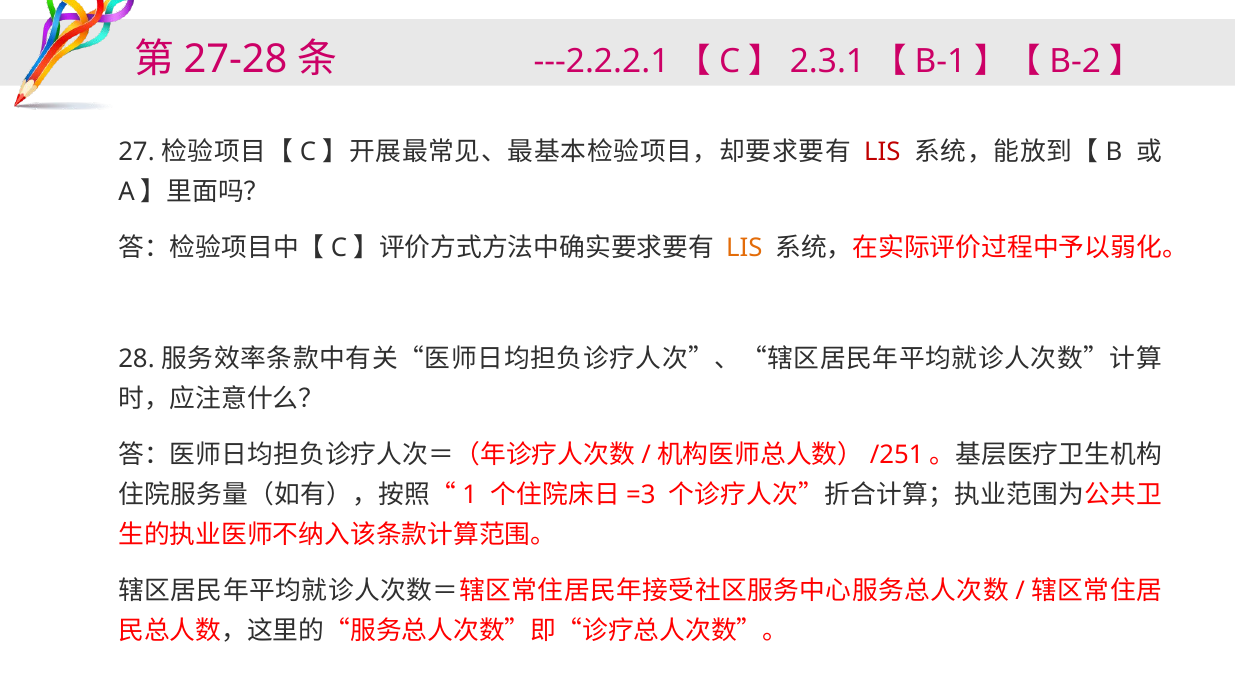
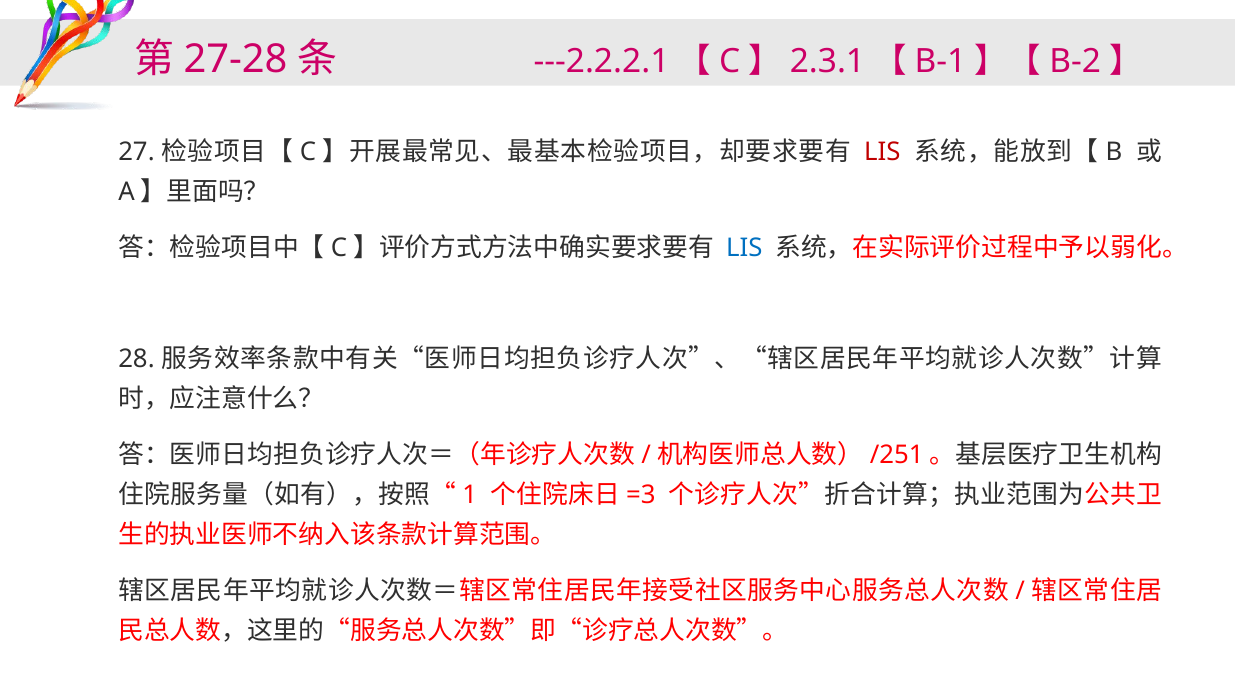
LIS colour: orange -> blue (744, 248)
